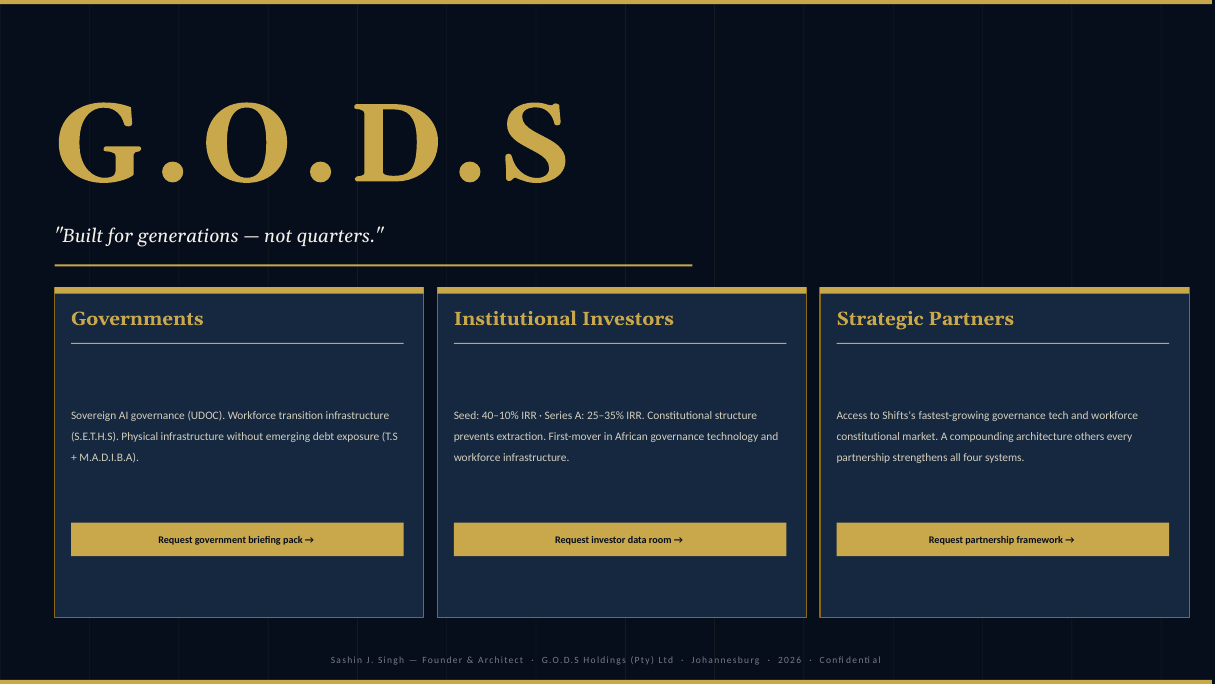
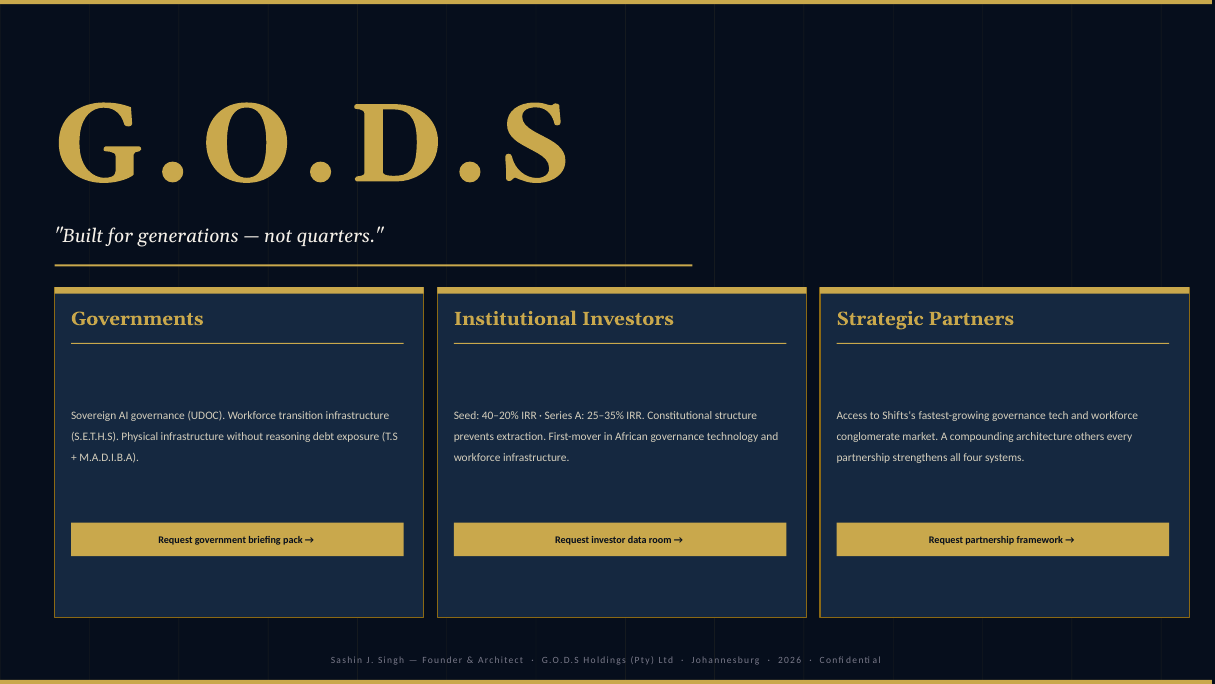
40–10%: 40–10% -> 40–20% (500, 415)
emerging: emerging -> reasoning (288, 436)
constitutional: constitutional -> conglomerate (868, 436)
